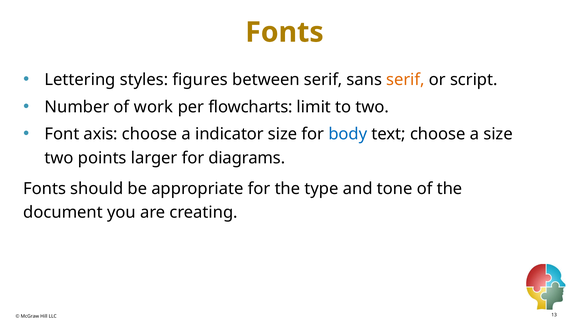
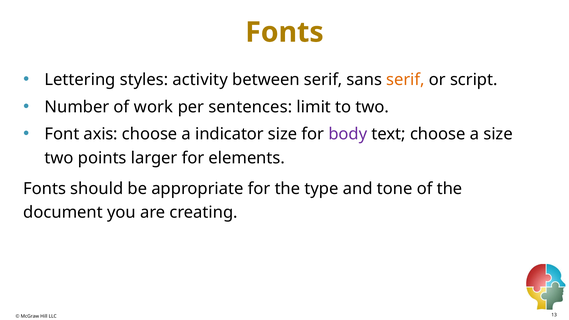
figures: figures -> activity (200, 80)
flowcharts: flowcharts -> sentences (250, 107)
body colour: blue -> purple (348, 134)
diagrams: diagrams -> elements (247, 158)
